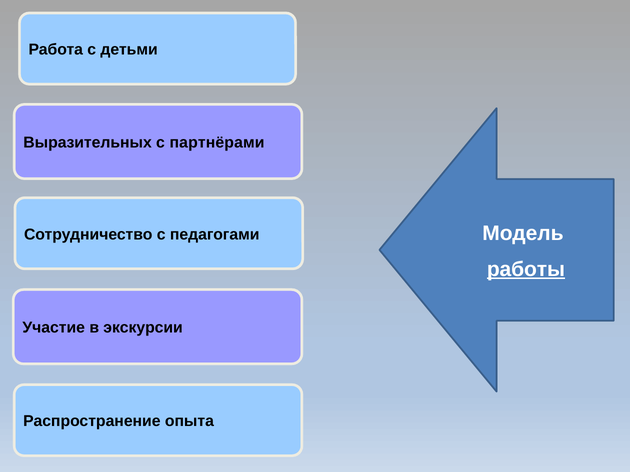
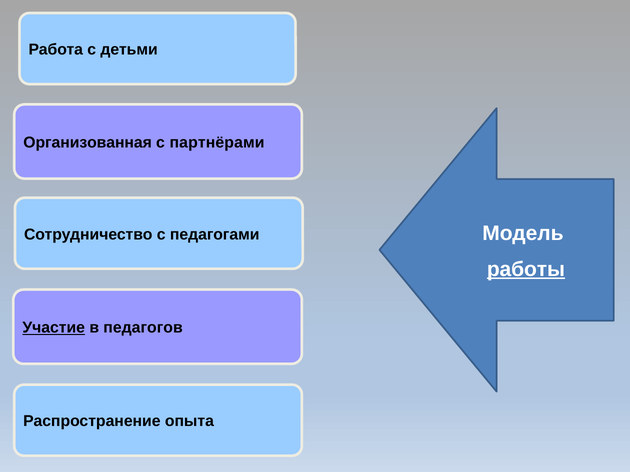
Выразительных: Выразительных -> Организованная (88, 143)
Участие underline: none -> present (54, 328)
экскурсии: экскурсии -> педагогов (143, 328)
